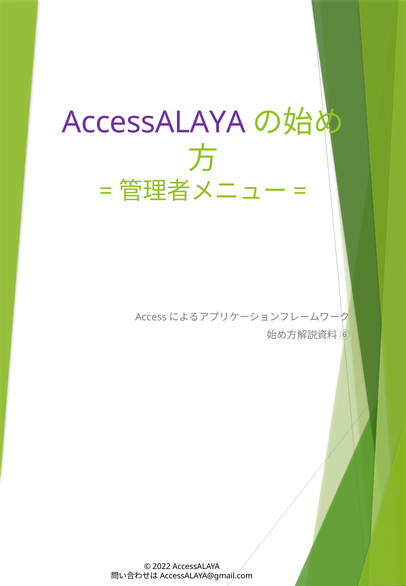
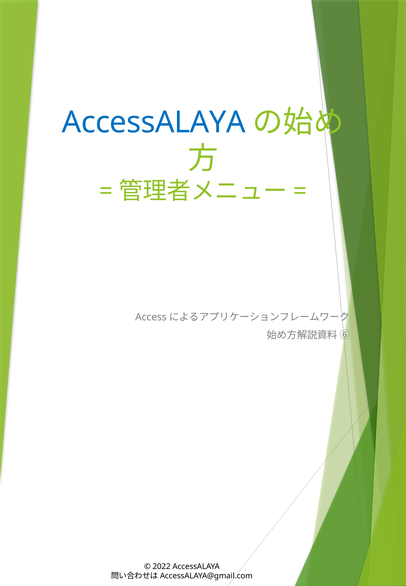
AccessALAYA colour: purple -> blue (154, 122)
